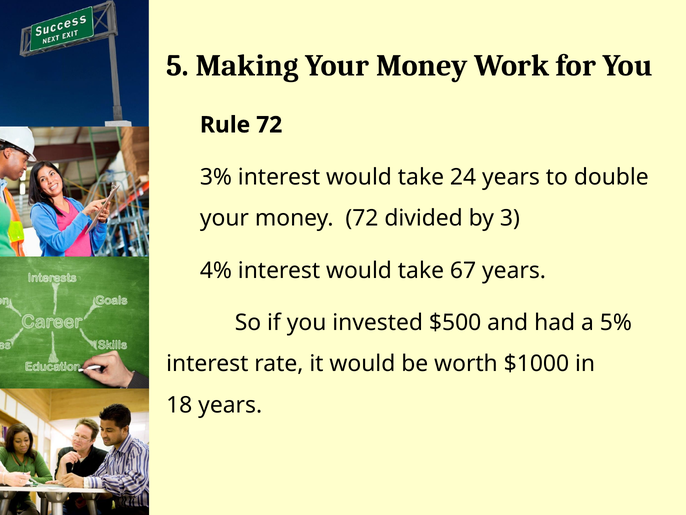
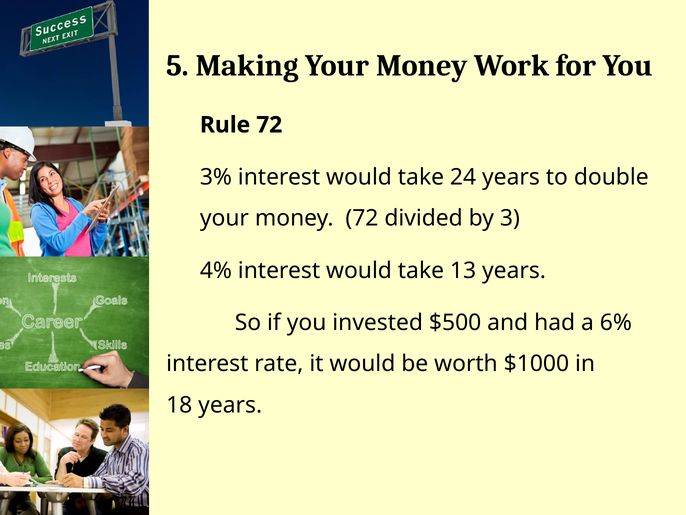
67: 67 -> 13 (463, 270)
5%: 5% -> 6% (616, 322)
